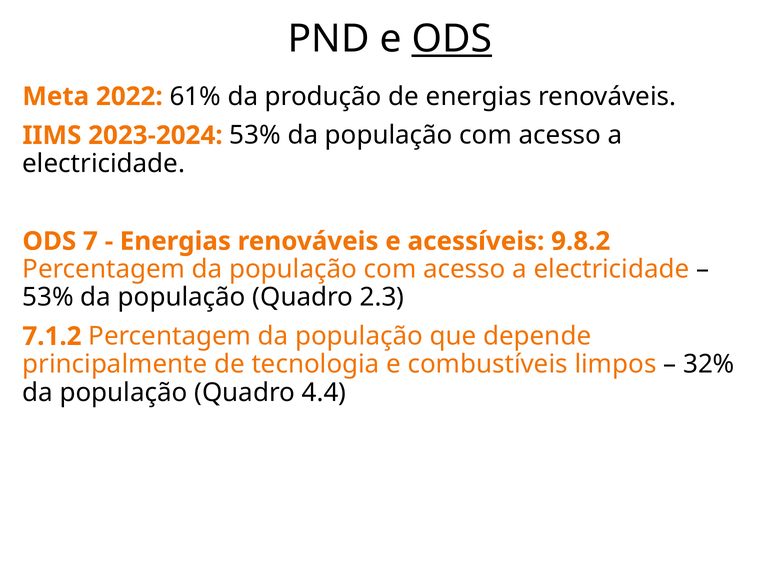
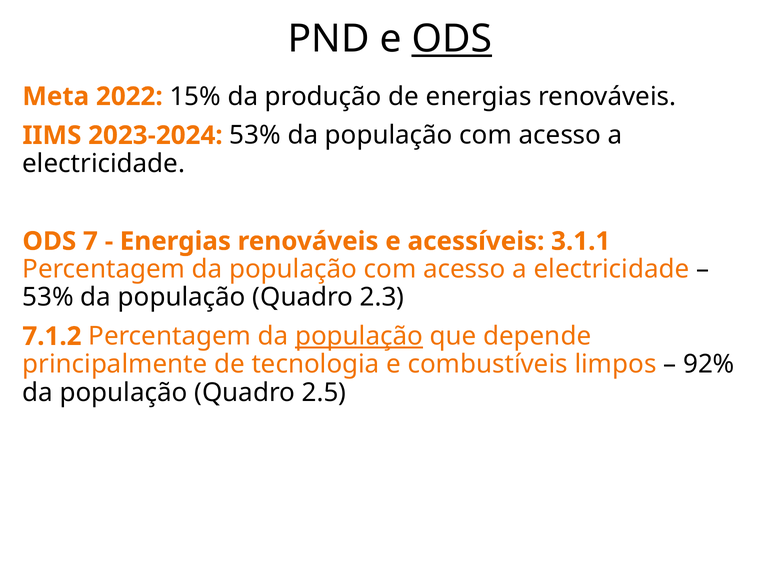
61%: 61% -> 15% (195, 96)
9.8.2: 9.8.2 -> 3.1.1 (581, 241)
população underline: none -> present (359, 336)
32%: 32% -> 92% (709, 364)
4.4: 4.4 -> 2.5 (324, 392)
